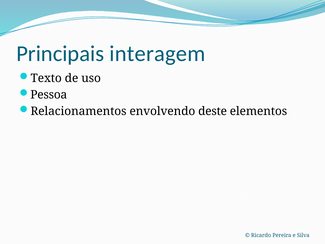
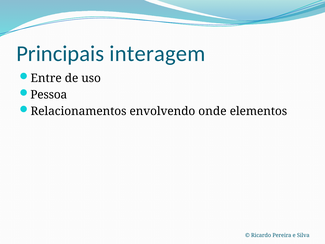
Texto: Texto -> Entre (46, 78)
deste: deste -> onde (212, 111)
